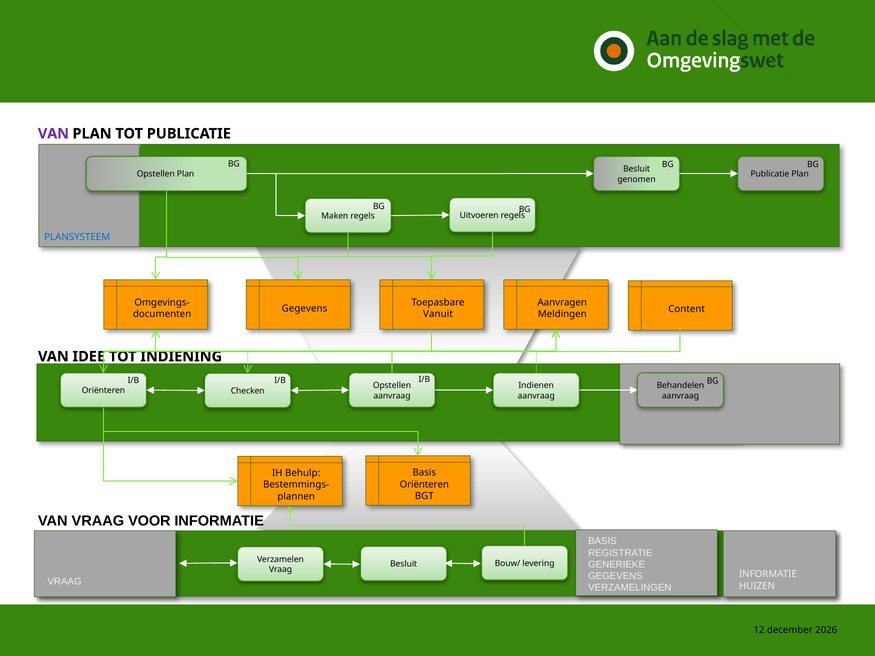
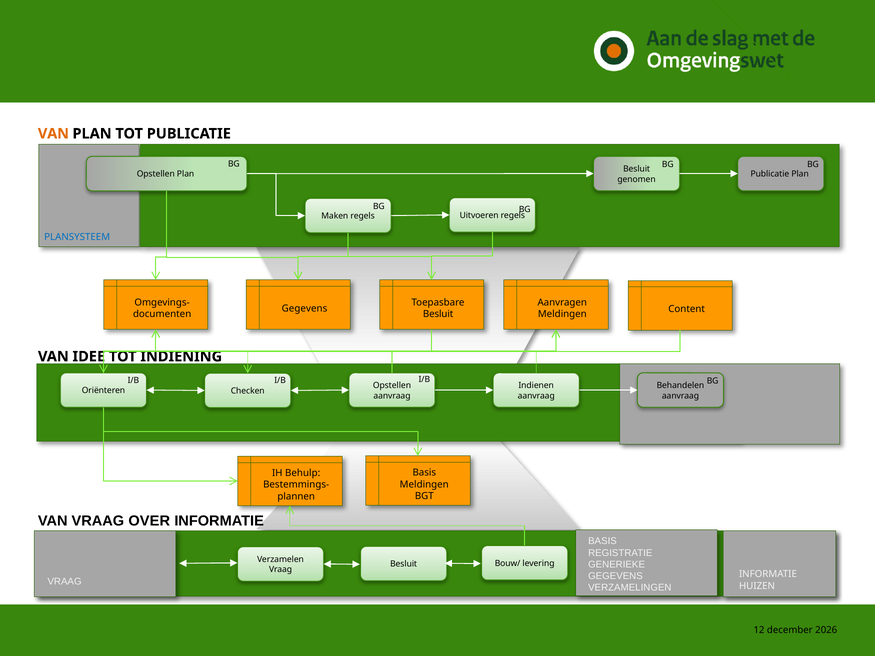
VAN colour: purple -> orange (53, 134)
Vanuit: Vanuit -> Besluit (438, 314)
Oriënteren: Oriënteren -> Meldingen (424, 485)
VOOR: VOOR -> OVER (149, 521)
